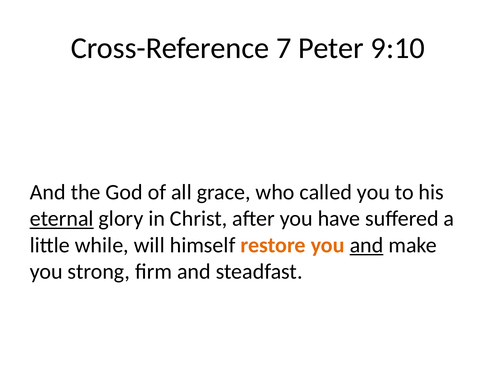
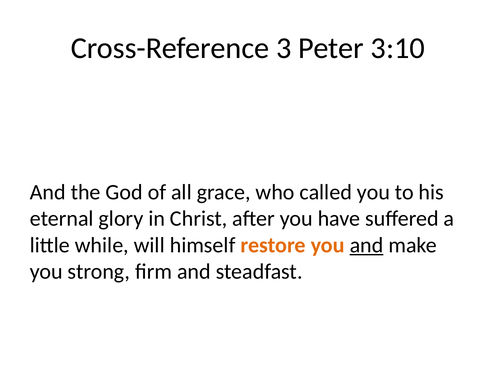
7: 7 -> 3 (284, 48)
9:10: 9:10 -> 3:10 (398, 48)
eternal underline: present -> none (62, 219)
